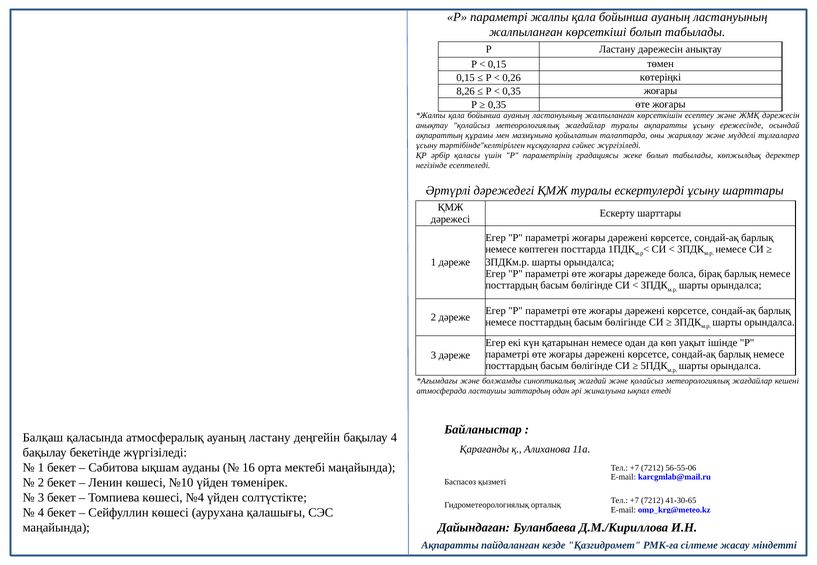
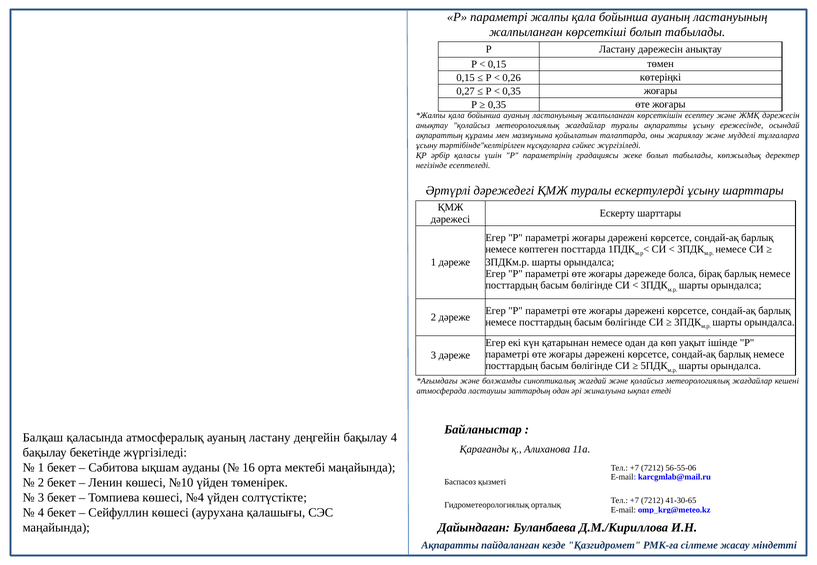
8,26: 8,26 -> 0,27 (466, 91)
